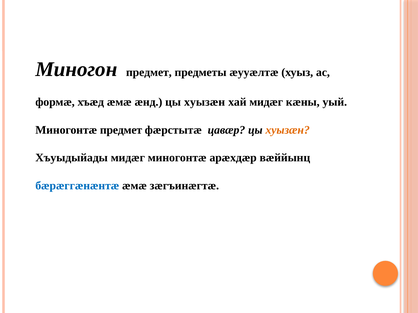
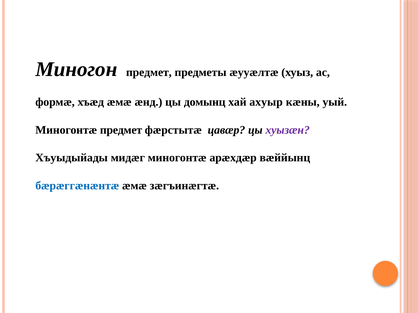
æнд цы хуызæн: хуызæн -> домынц (205, 102)
хай мидæг: мидæг -> ахуыр (266, 102)
хуызæн colour: orange -> purple (288, 130)
